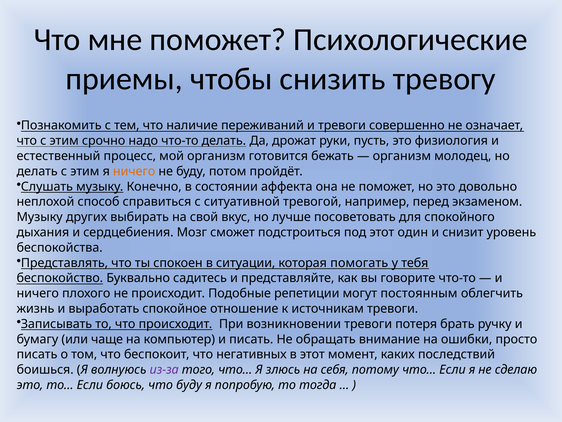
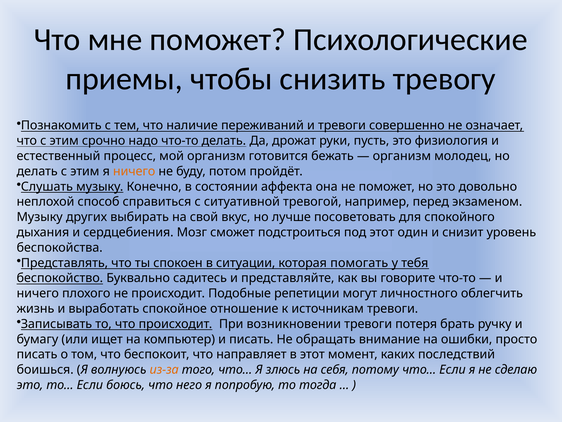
постоянным: постоянным -> личностного (419, 293)
чаще: чаще -> ищет (107, 339)
негативных: негативных -> направляет (251, 354)
из-за colour: purple -> orange (164, 369)
что буду: буду -> него (189, 385)
